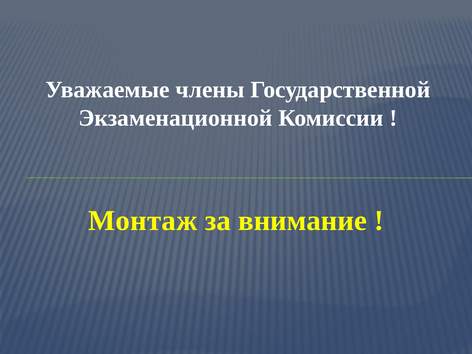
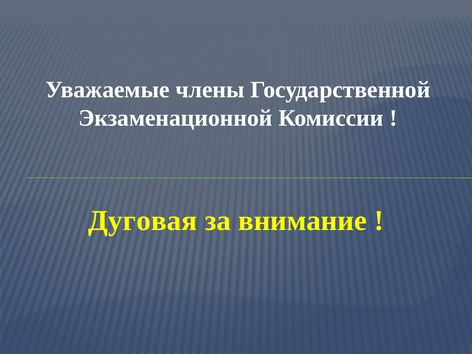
Монтаж: Монтаж -> Дуговая (143, 221)
